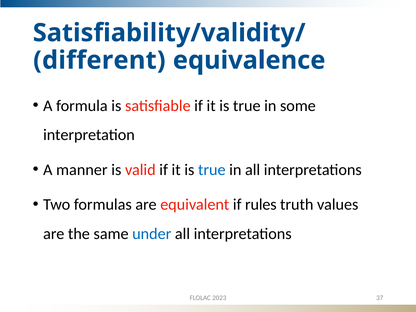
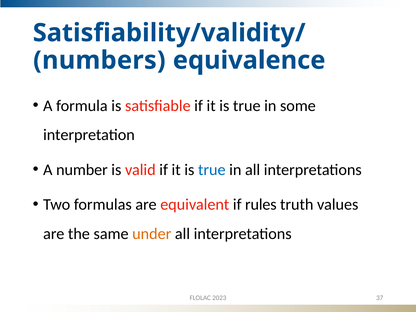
different: different -> numbers (99, 60)
manner: manner -> number (82, 170)
under colour: blue -> orange (152, 234)
